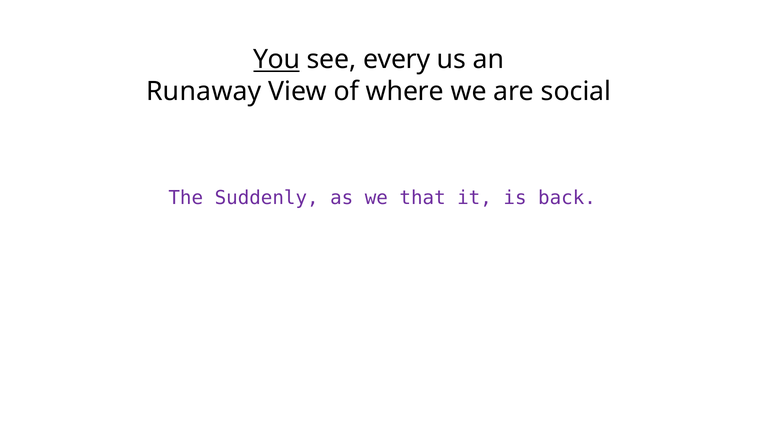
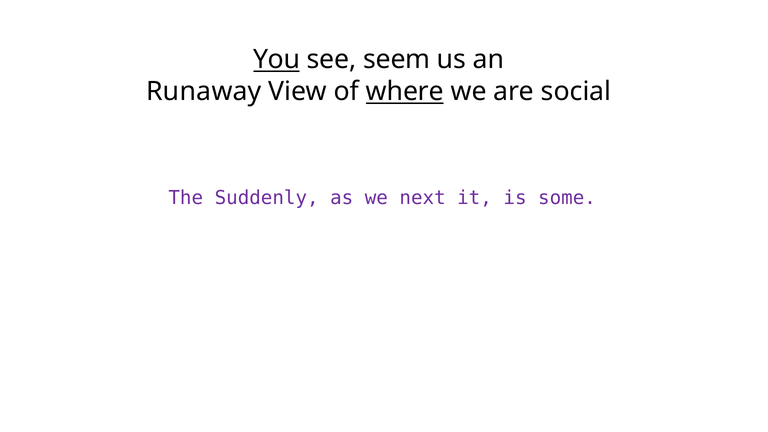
every: every -> seem (397, 60)
where underline: none -> present (405, 92)
that: that -> next (423, 198)
back: back -> some (567, 198)
